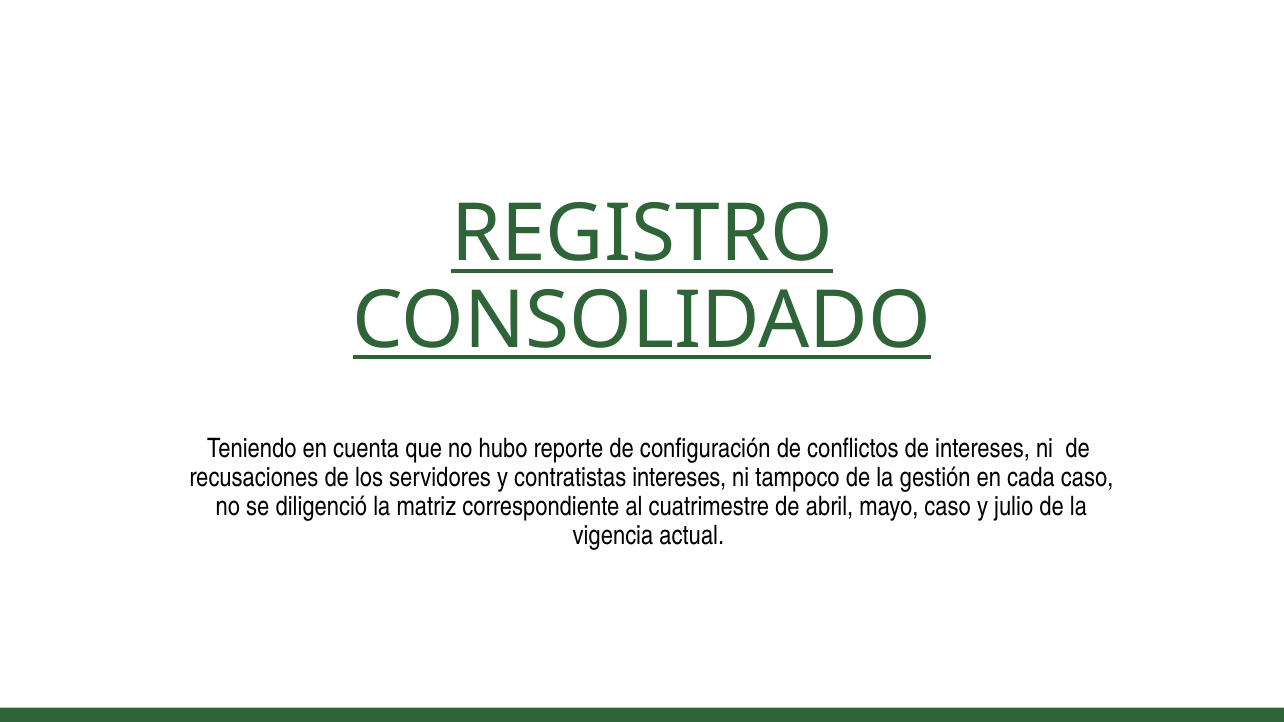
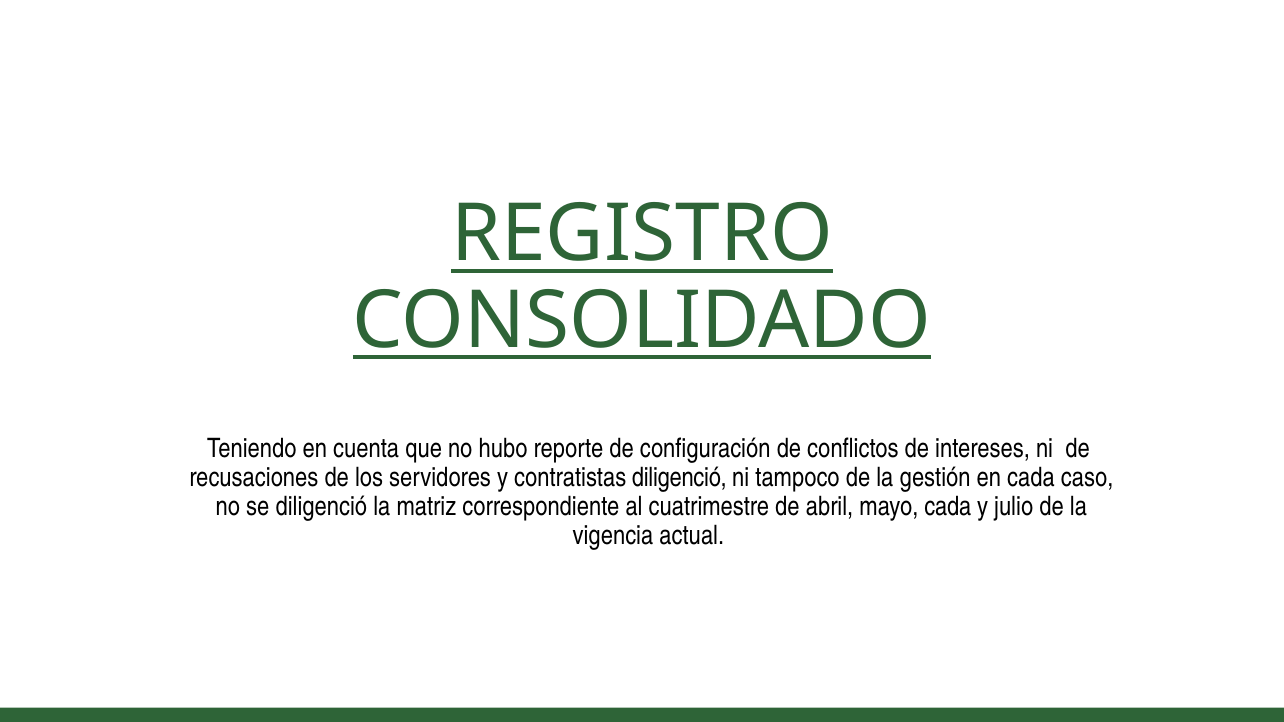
contratistas intereses: intereses -> diligenció (679, 478)
mayo caso: caso -> cada (948, 507)
